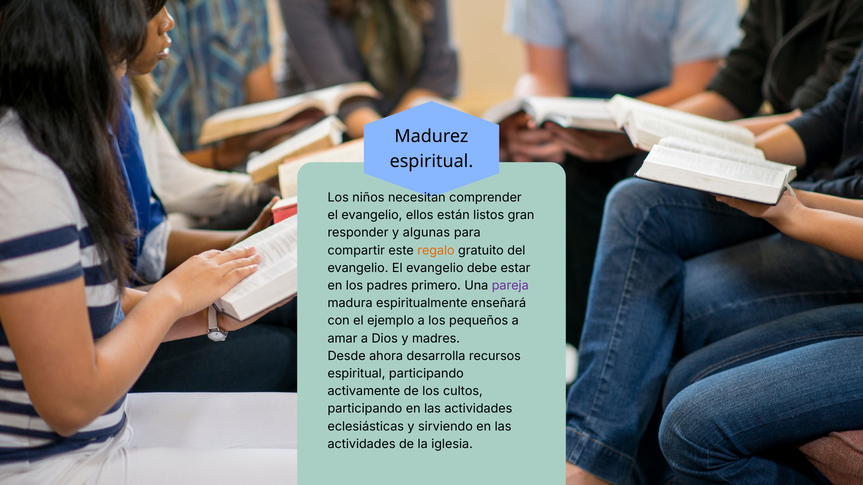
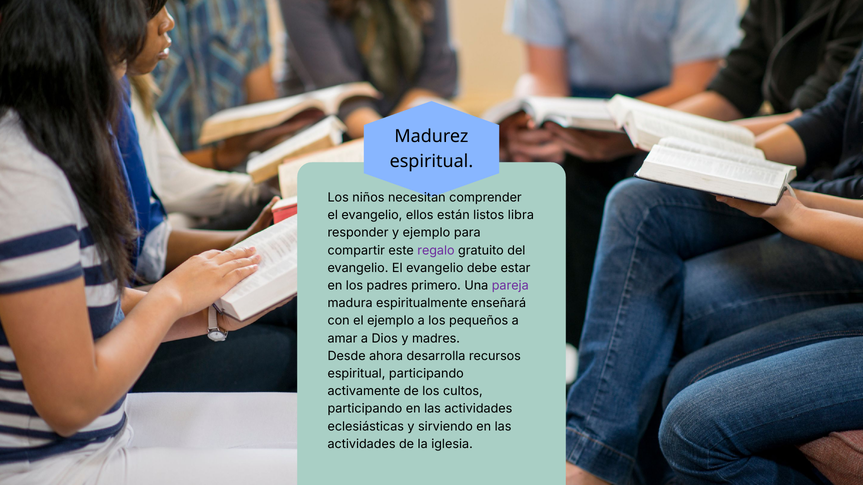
gran: gran -> libra (521, 215)
y algunas: algunas -> ejemplo (426, 233)
regalo colour: orange -> purple (436, 251)
